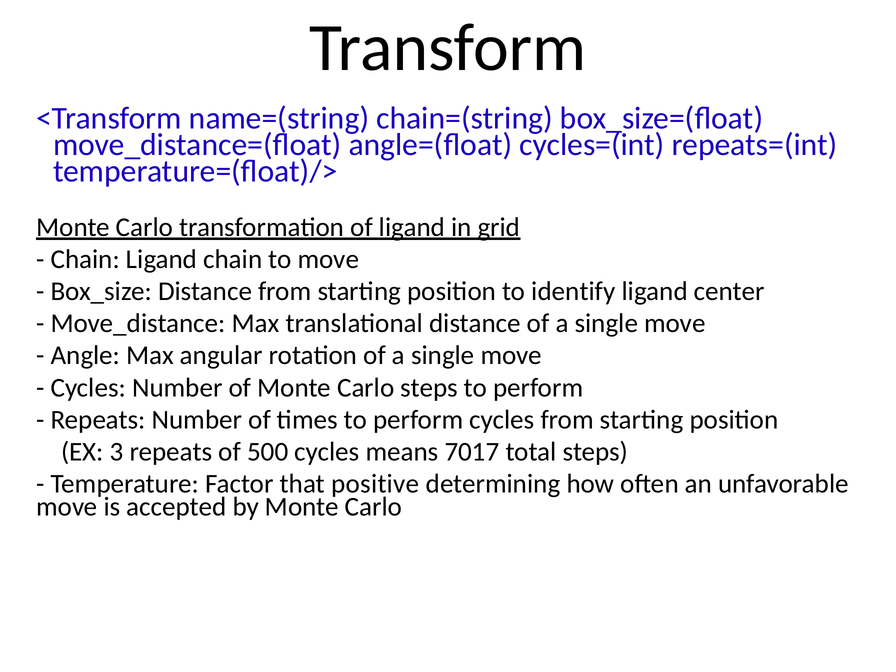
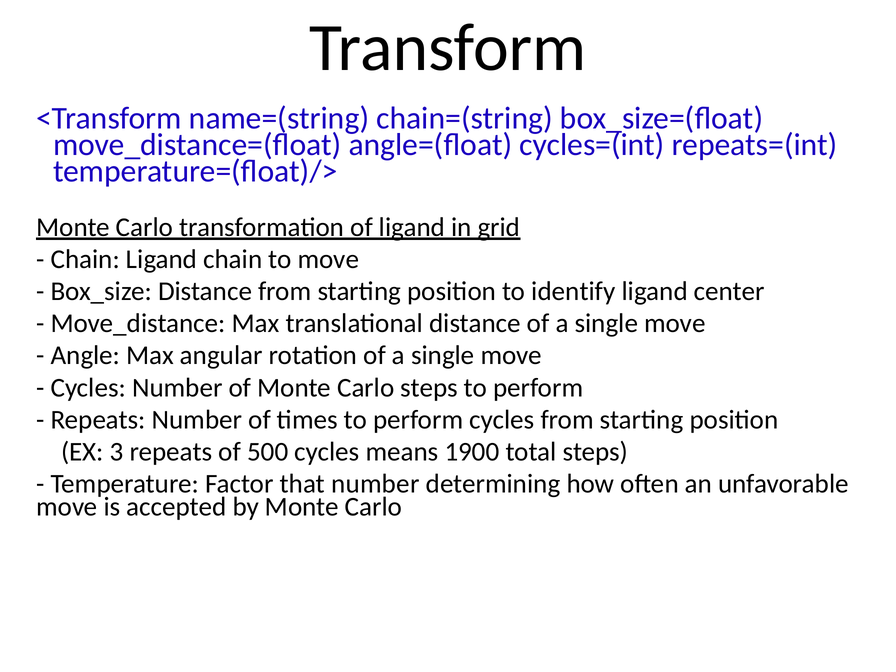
7017: 7017 -> 1900 (472, 452)
that positive: positive -> number (375, 484)
